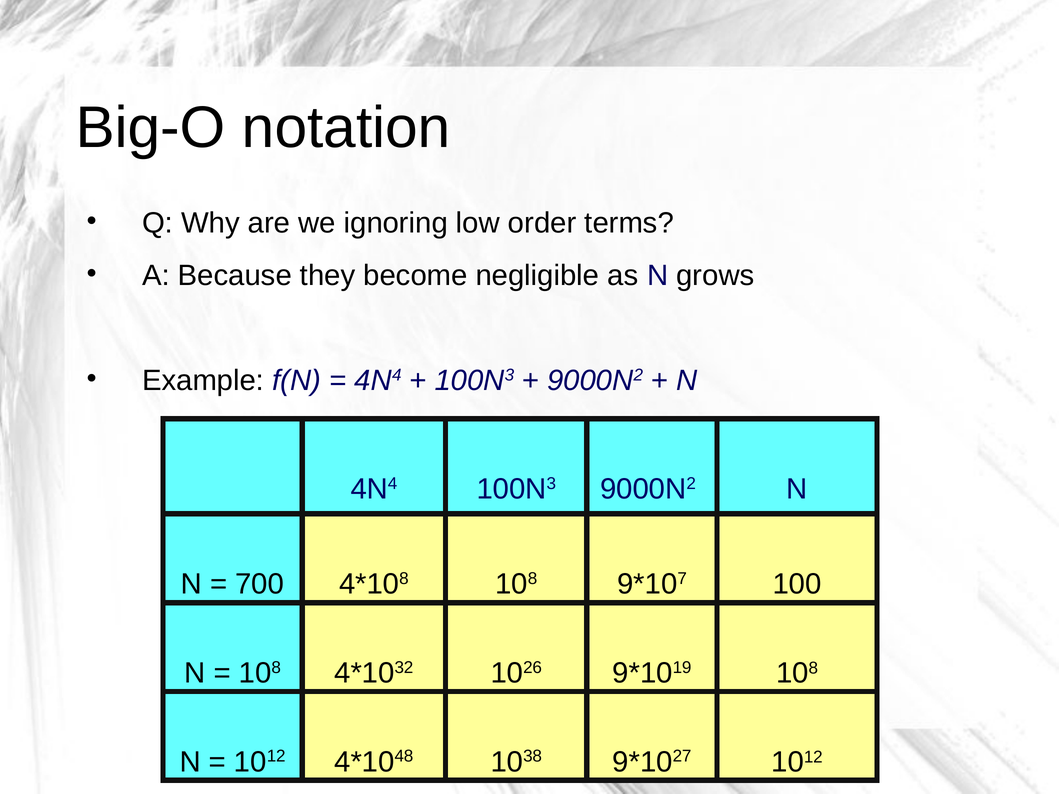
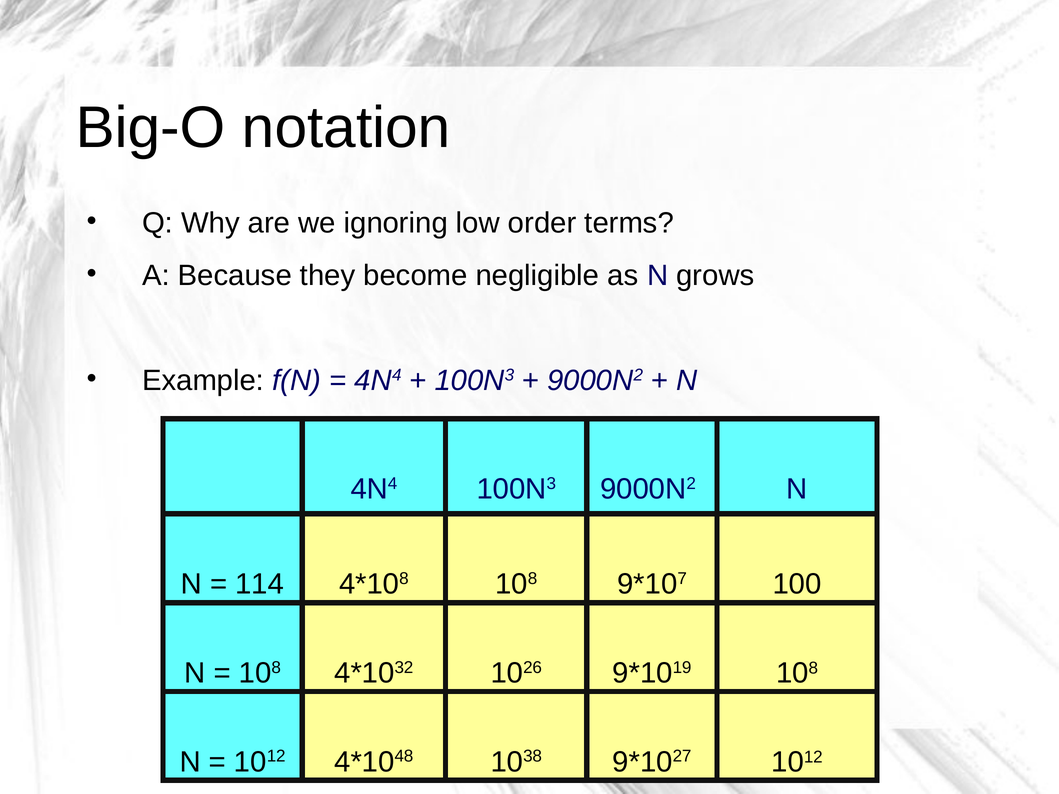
700: 700 -> 114 (260, 584)
